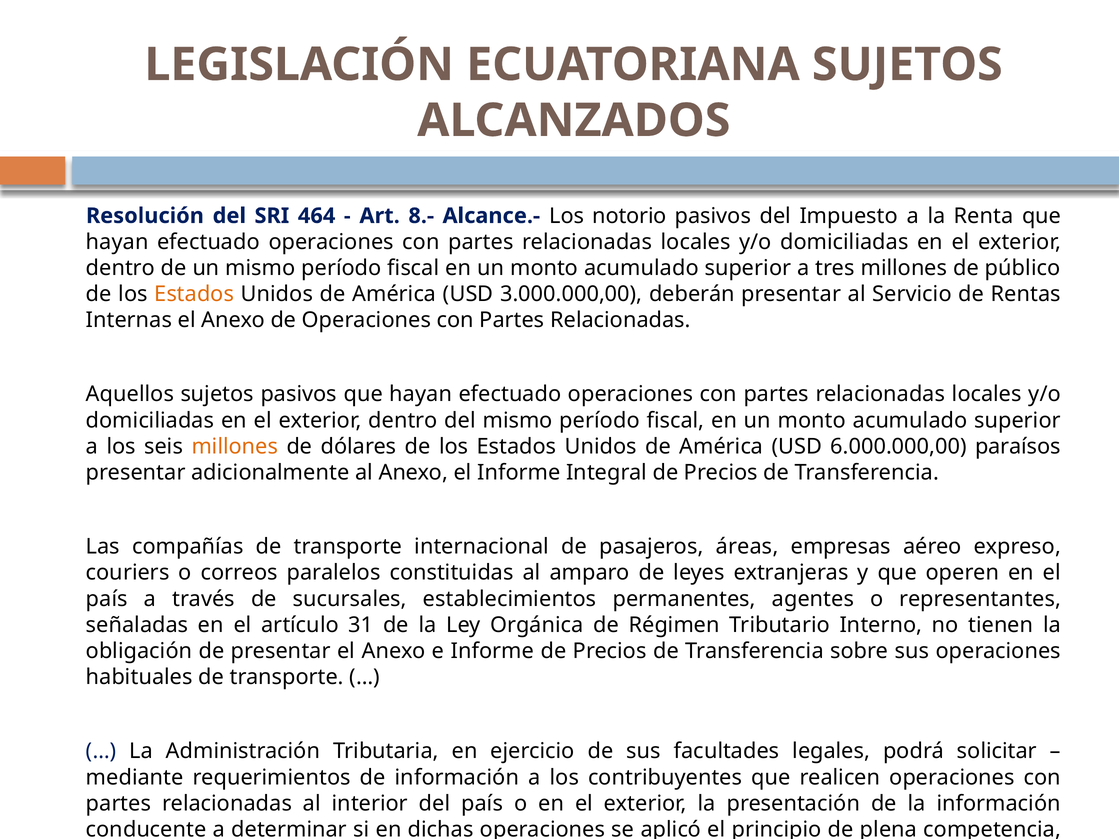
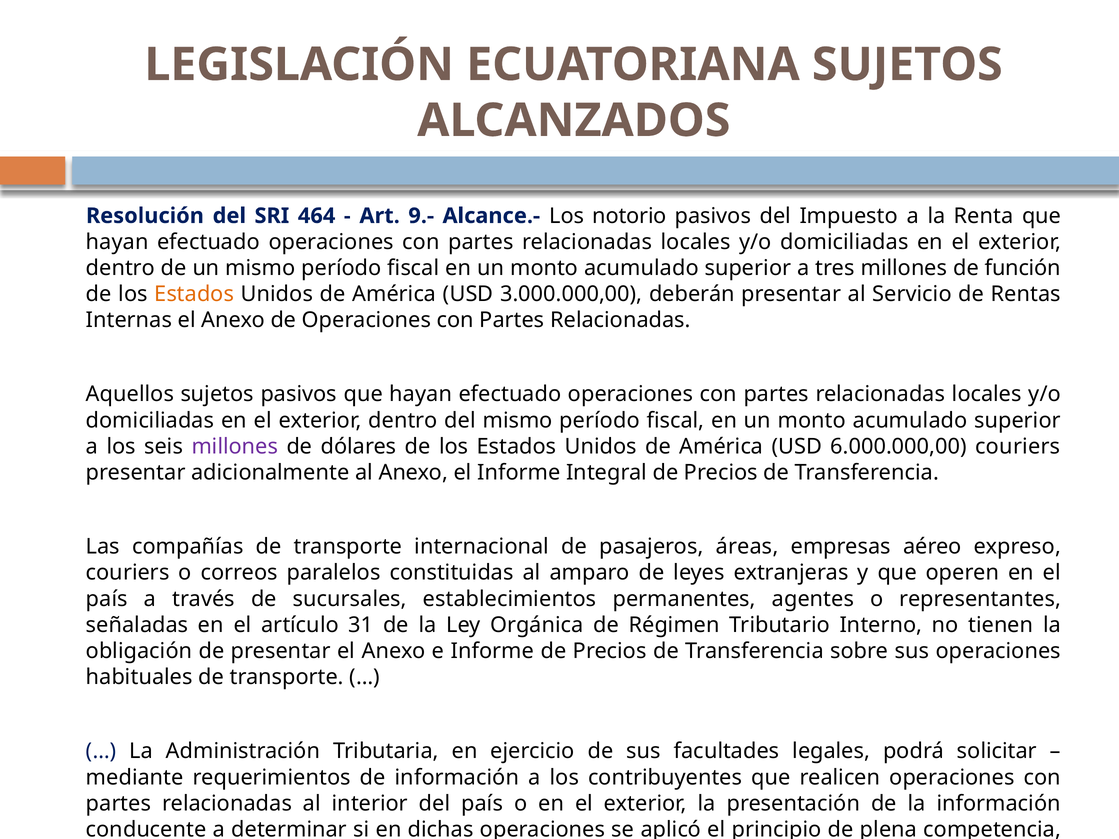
8.-: 8.- -> 9.- (421, 216)
público: público -> función (1023, 268)
millones colour: orange -> purple (235, 447)
6.000.000,00 paraísos: paraísos -> couriers (1018, 447)
